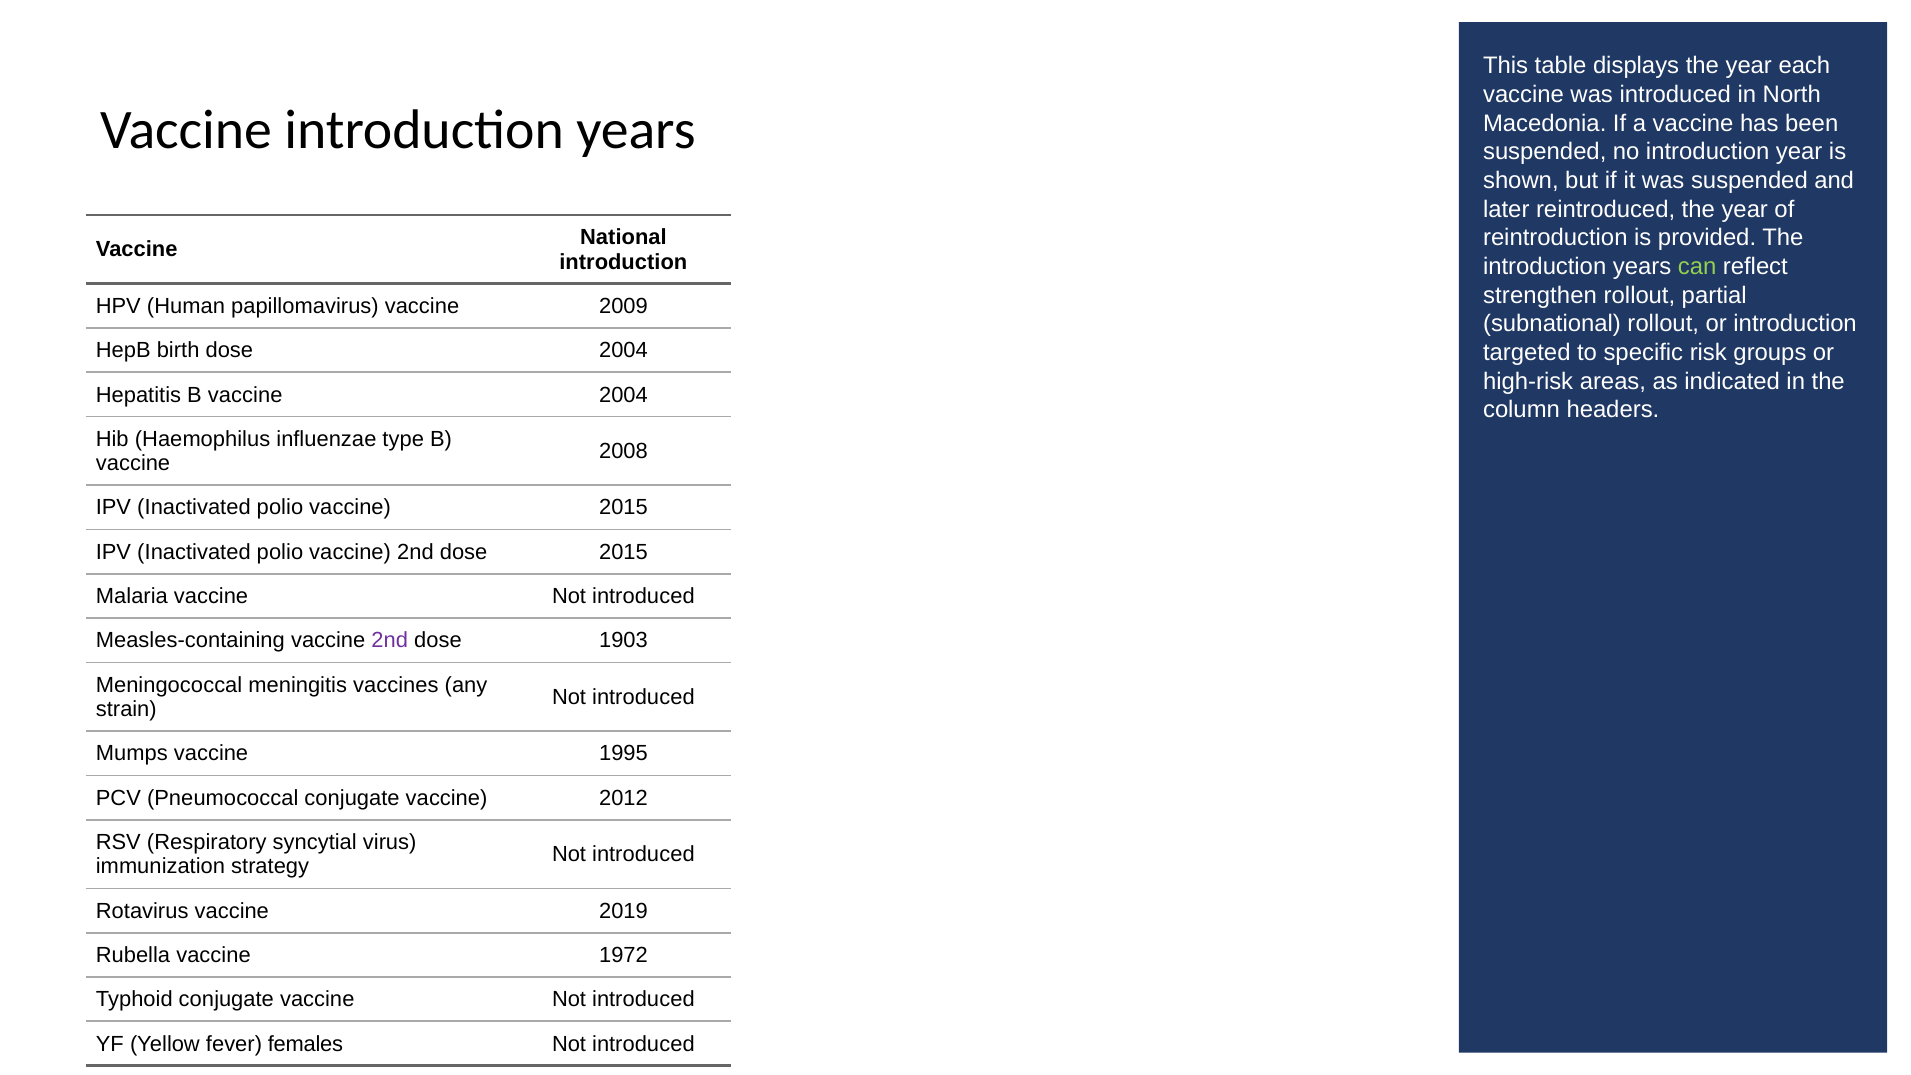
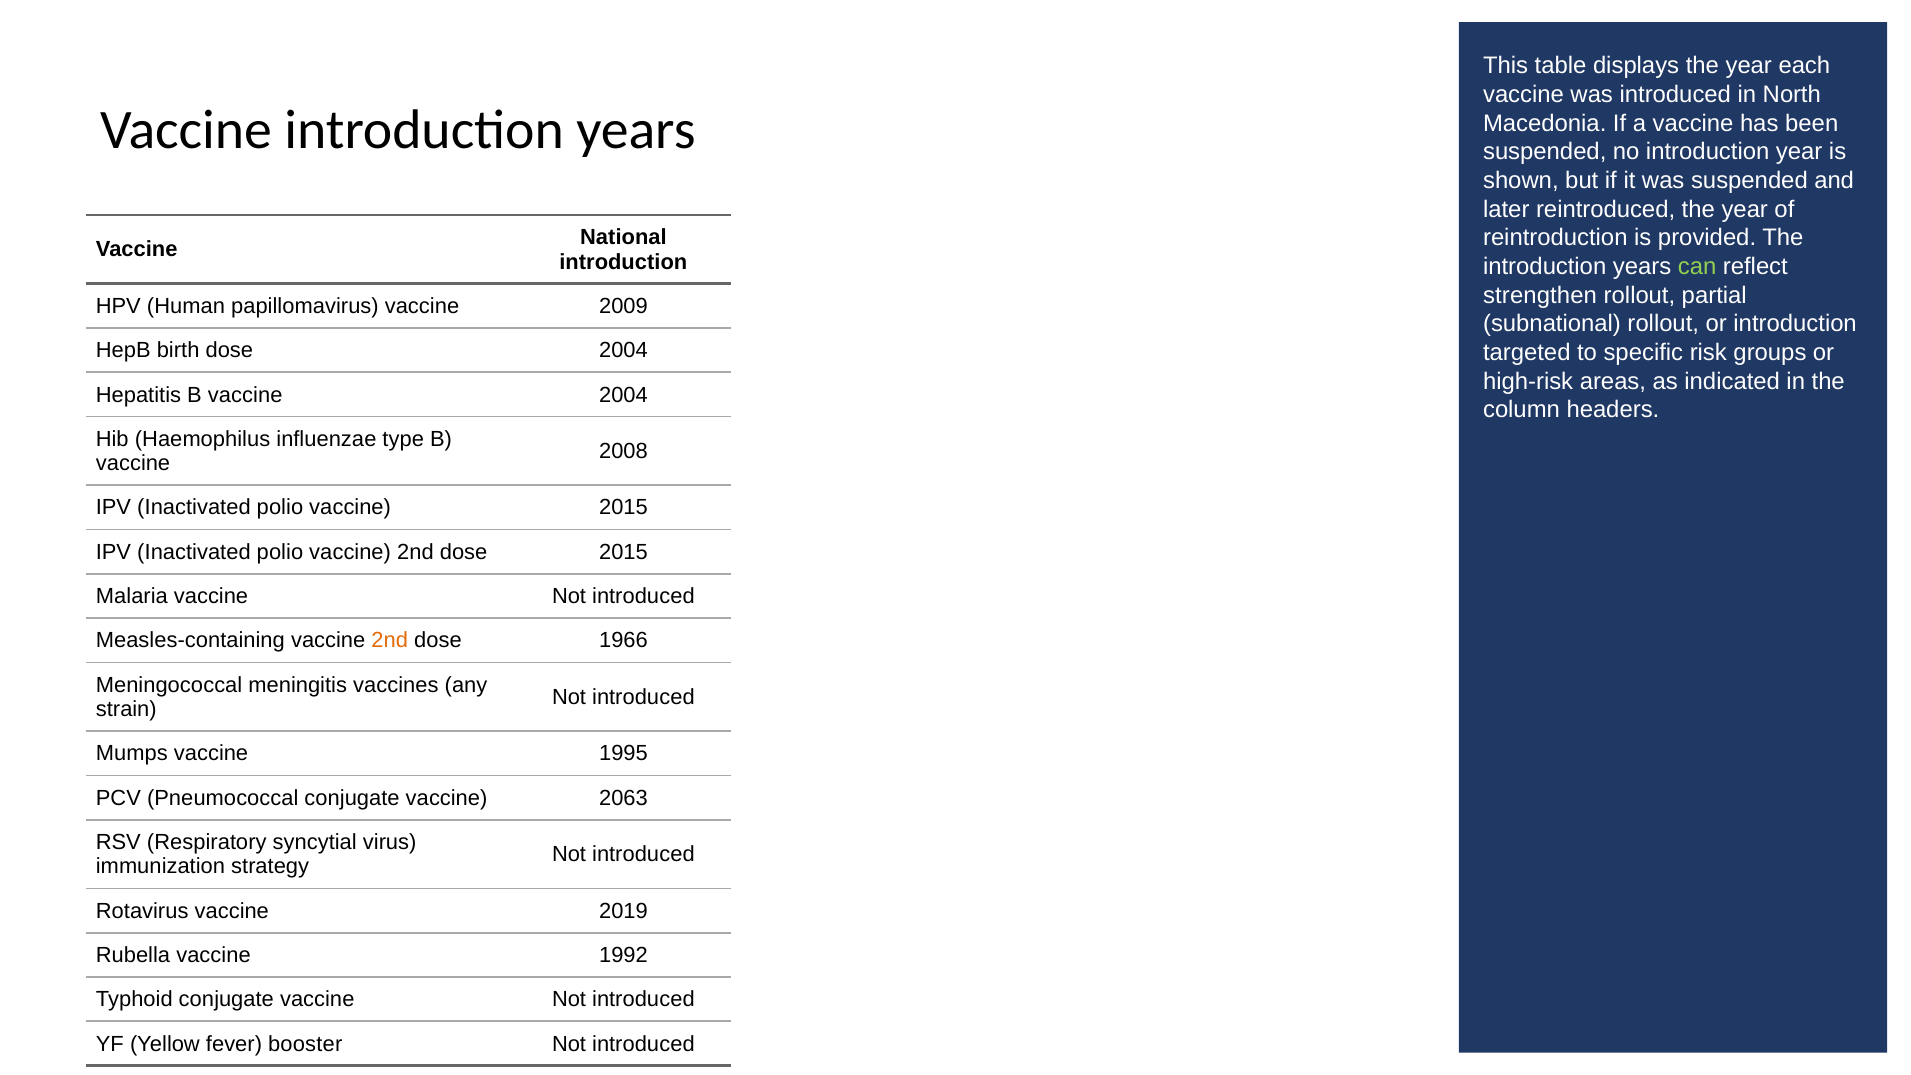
2nd colour: purple -> orange (390, 641)
1903: 1903 -> 1966 (623, 641)
2012: 2012 -> 2063 (623, 798)
1972: 1972 -> 1992 (623, 955)
females: females -> booster (305, 1044)
